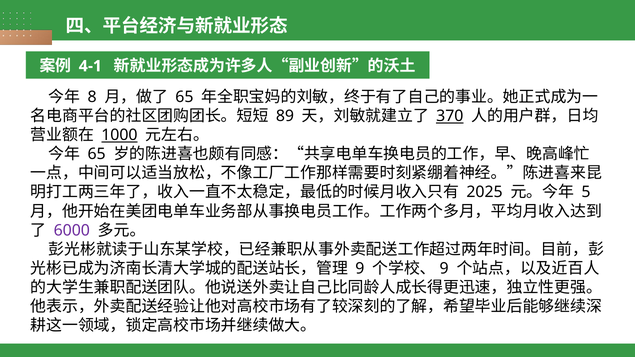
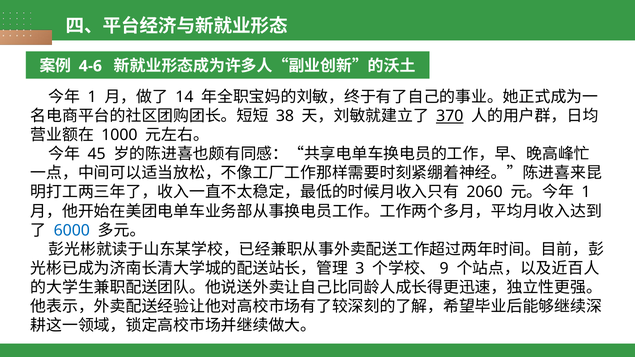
4-1: 4-1 -> 4-6 (90, 66)
8: 8 -> 1 (92, 97)
65: 65 -> 14 (184, 97)
89: 89 -> 38 (285, 116)
1000 underline: present -> none (119, 135)
65: 65 -> 45 (97, 154)
2025: 2025 -> 2060 (485, 192)
5: 5 -> 1 (586, 192)
6000 colour: purple -> blue (72, 230)
9: 9 -> 3 (360, 269)
